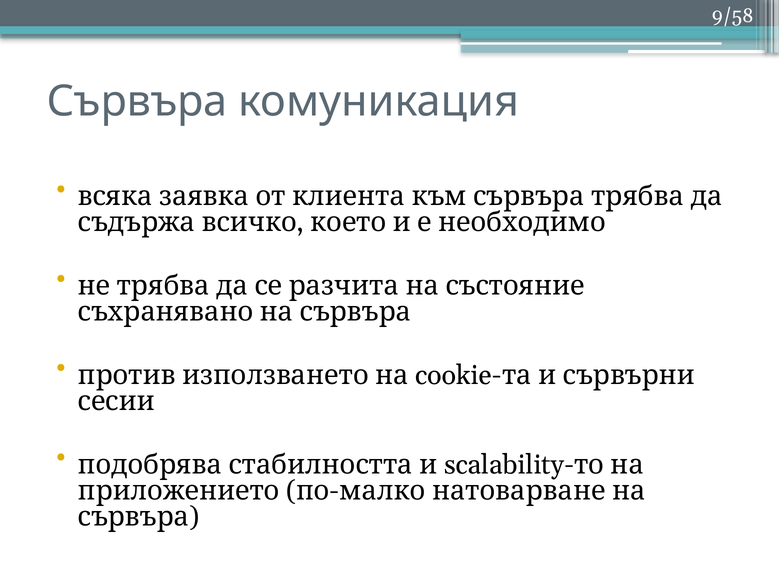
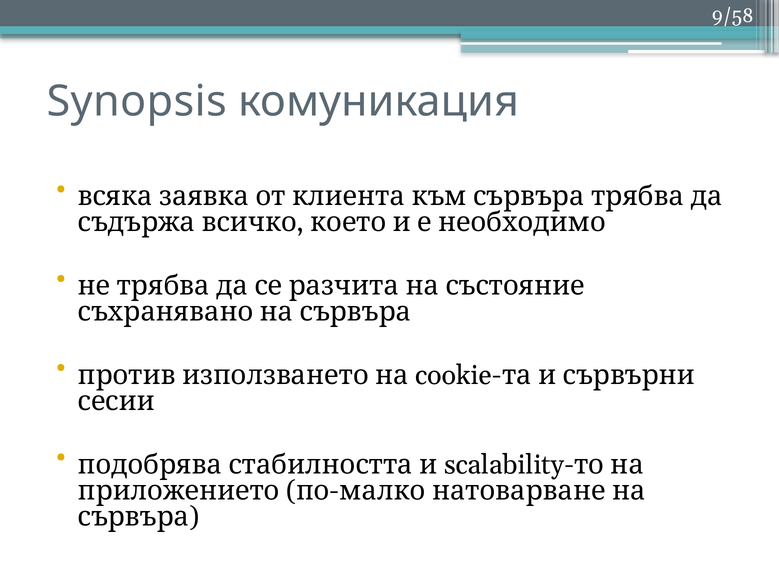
Сървъра: Сървъра -> Synopsis (137, 101)
